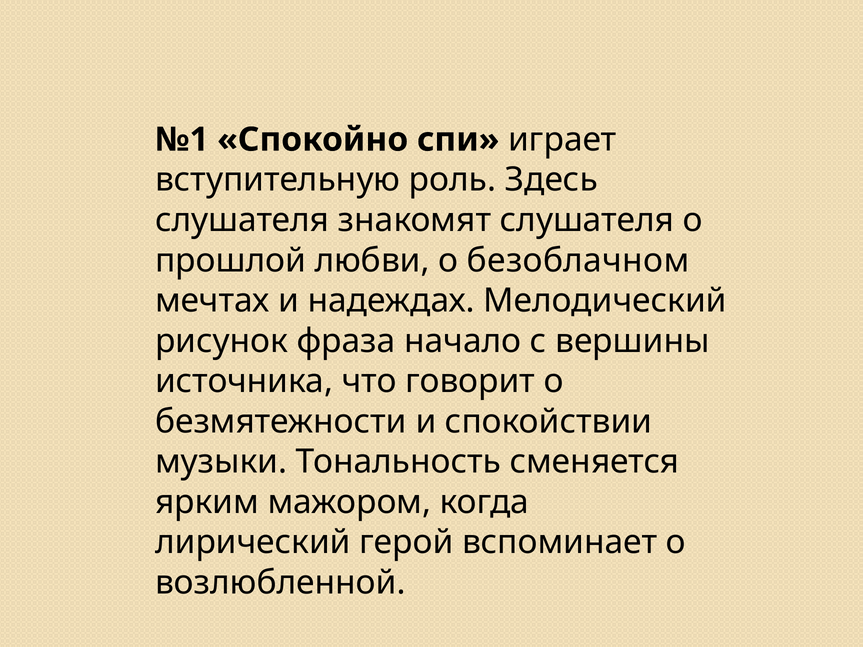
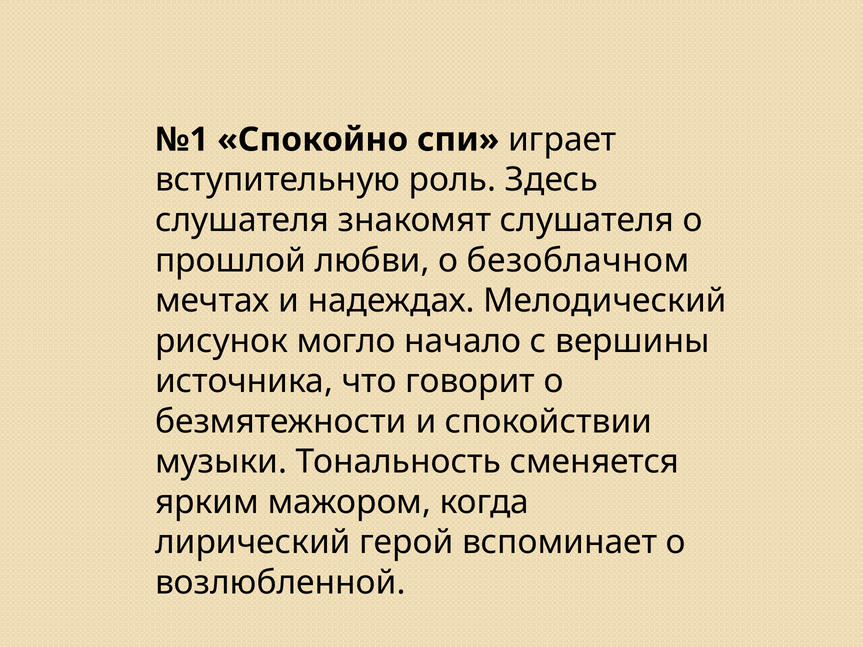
фраза: фраза -> могло (346, 341)
